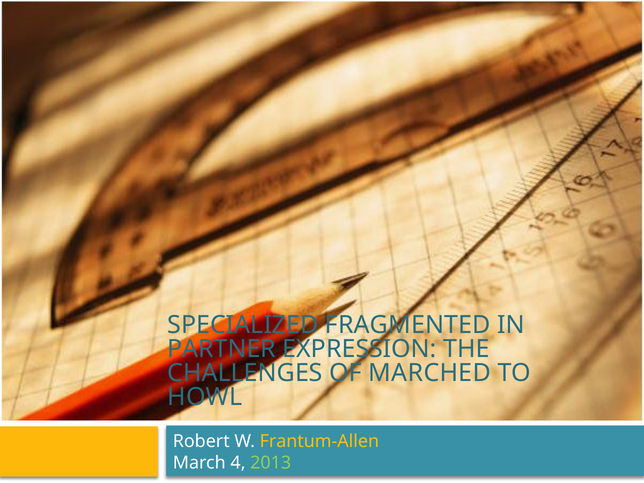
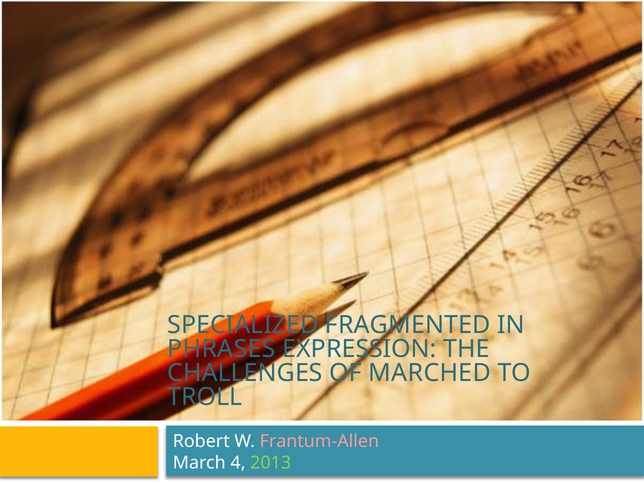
PARTNER: PARTNER -> PHRASES (222, 349)
HOWL: HOWL -> TROLL (205, 397)
Frantum-Allen colour: yellow -> pink (319, 441)
